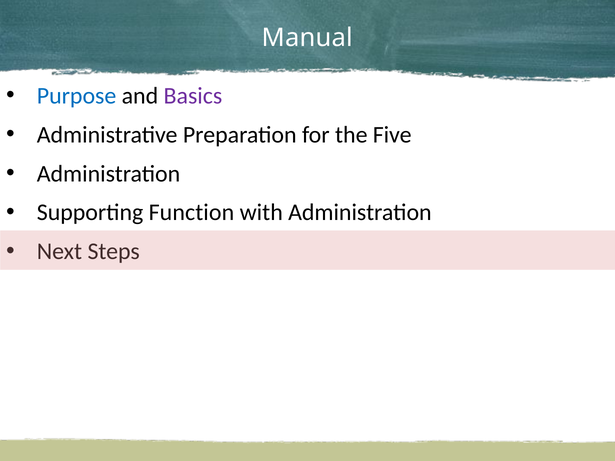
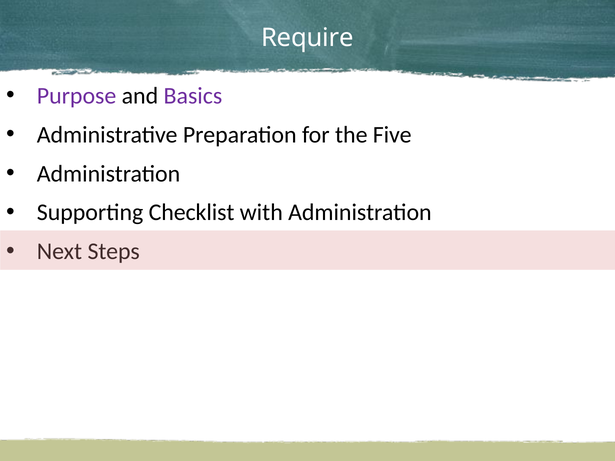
Manual: Manual -> Require (307, 38)
Purpose colour: blue -> purple (77, 96)
Function: Function -> Checklist (192, 213)
